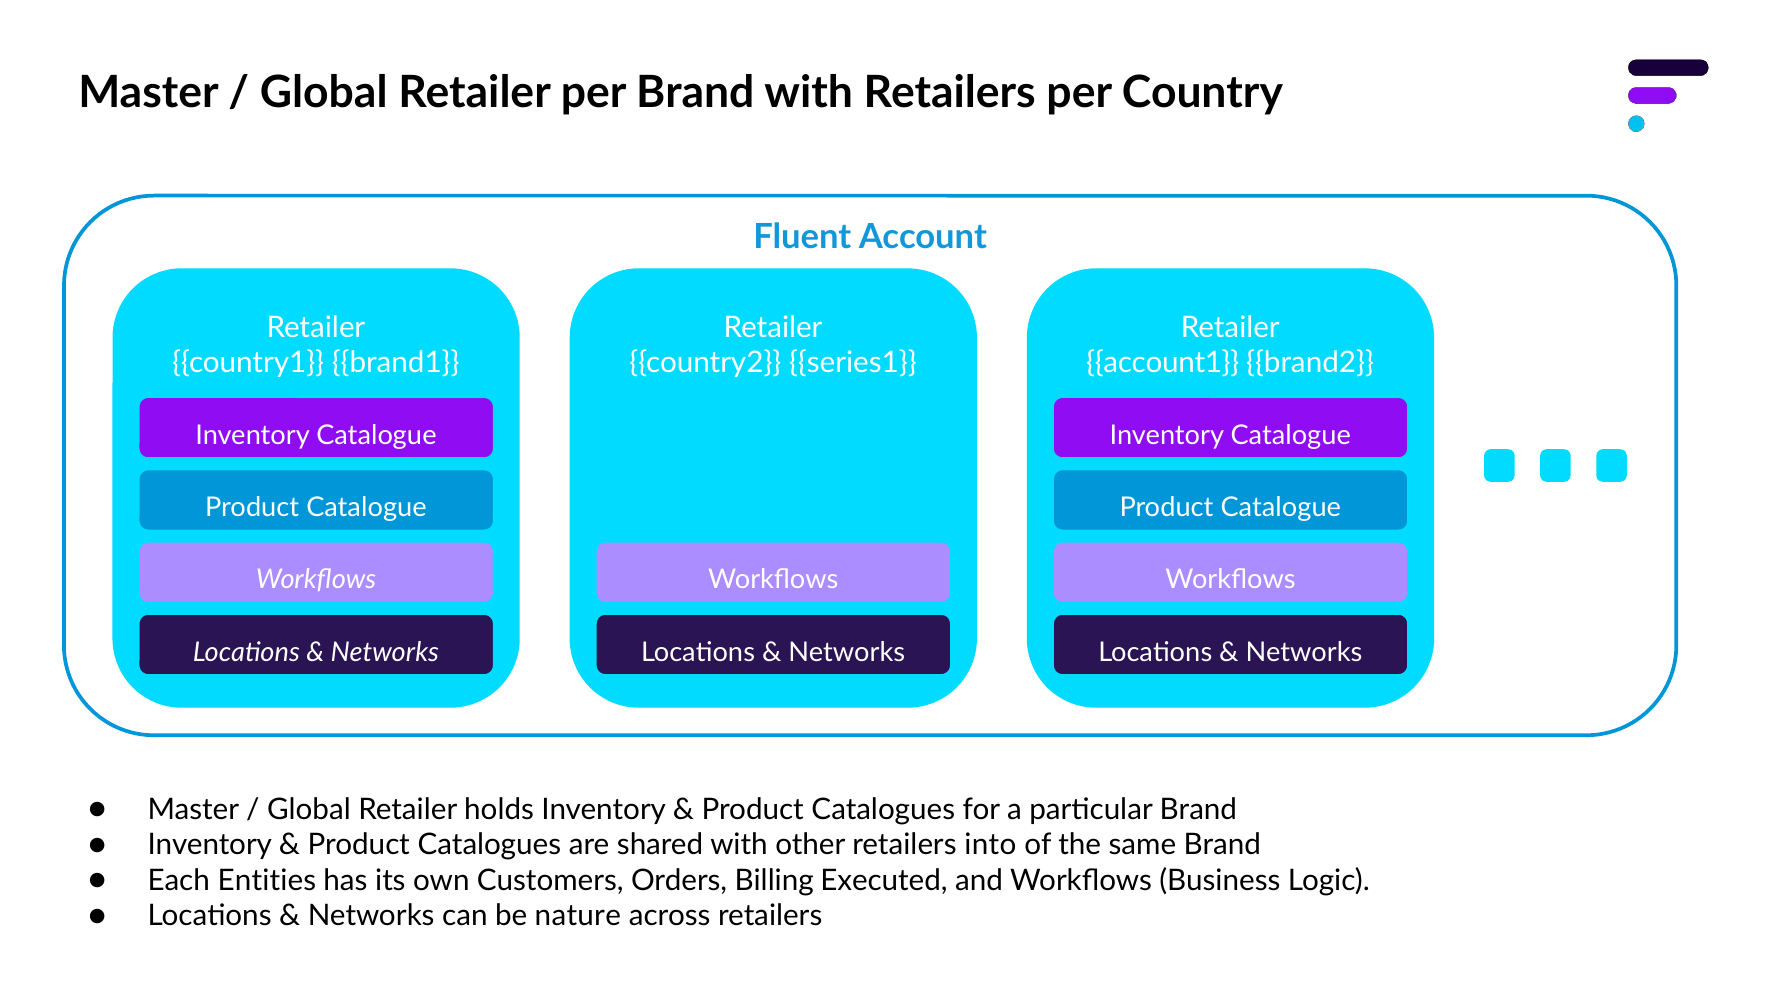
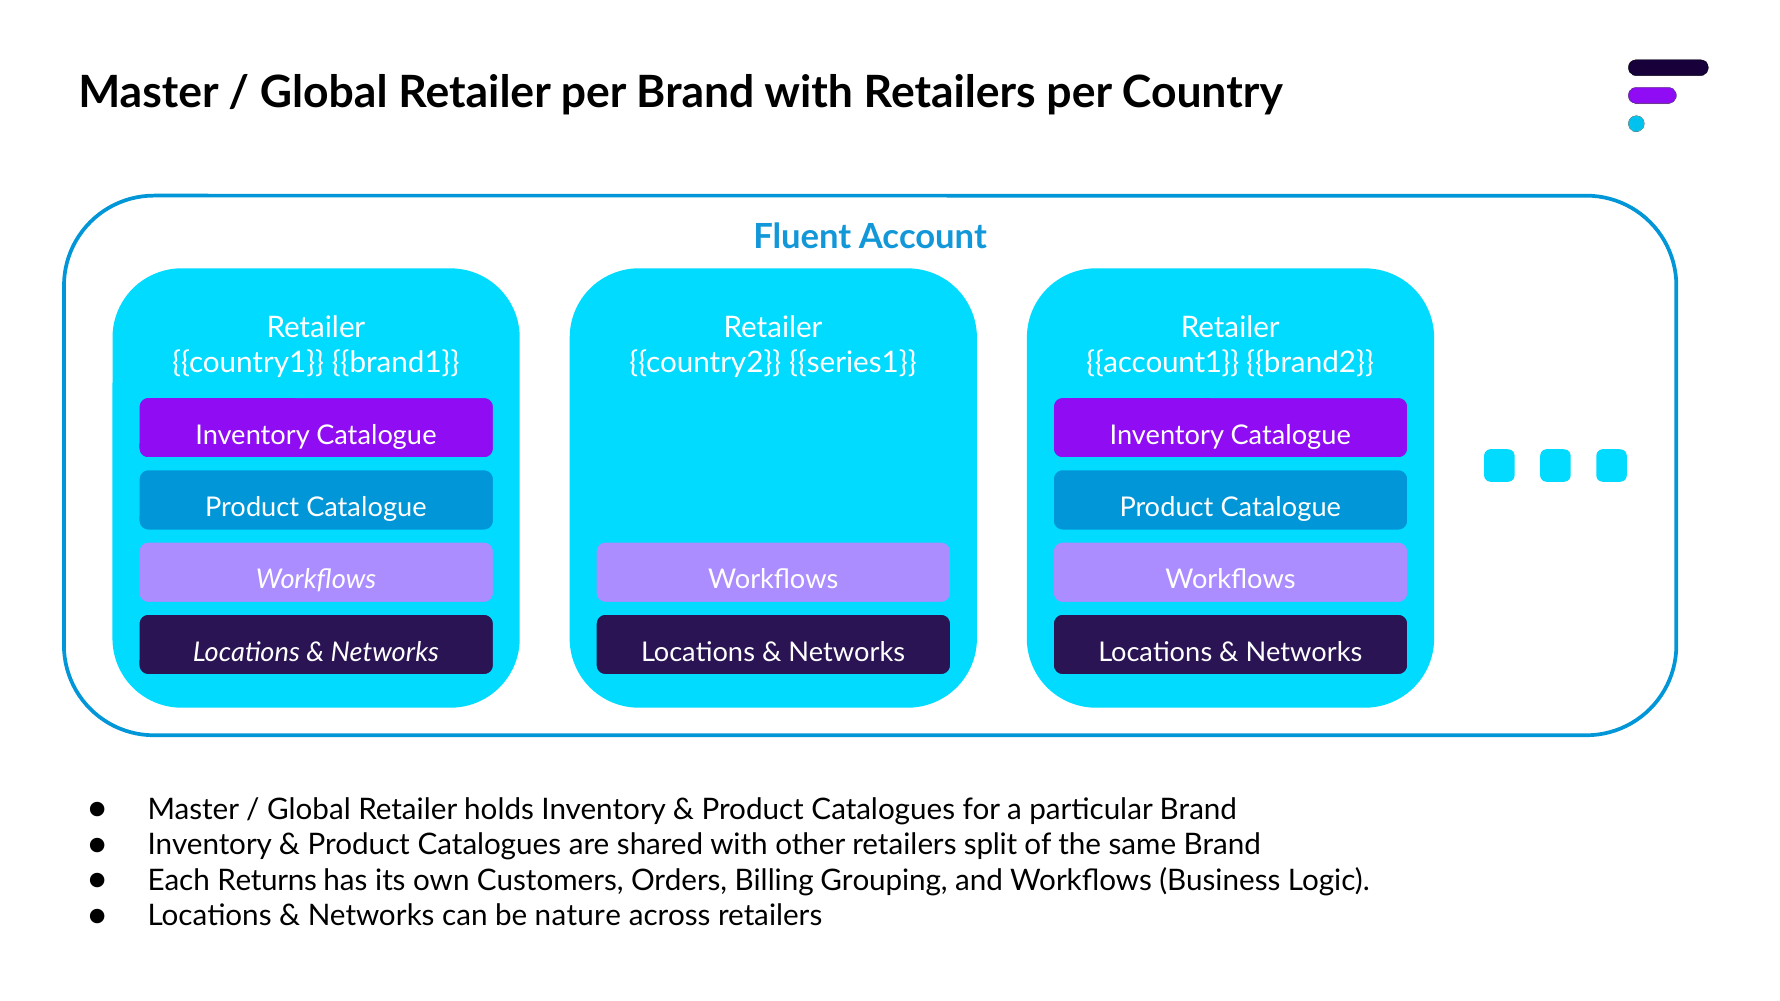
into: into -> split (991, 845)
Entities: Entities -> Returns (267, 881)
Executed: Executed -> Grouping (884, 881)
